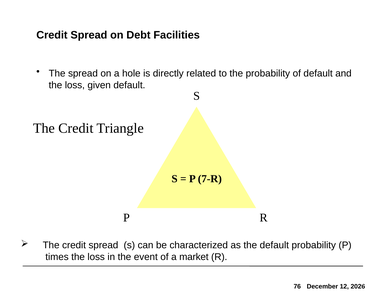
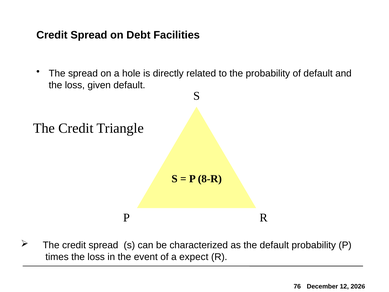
7-R: 7-R -> 8-R (210, 179)
market: market -> expect (194, 257)
